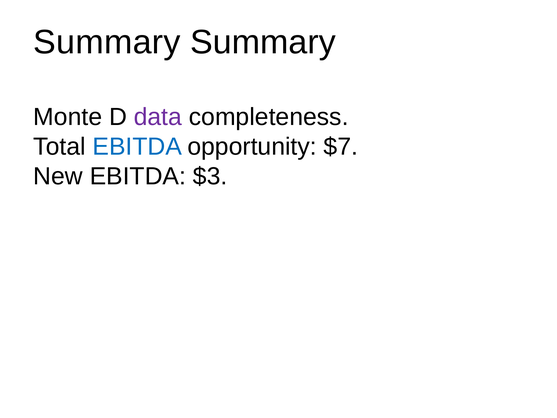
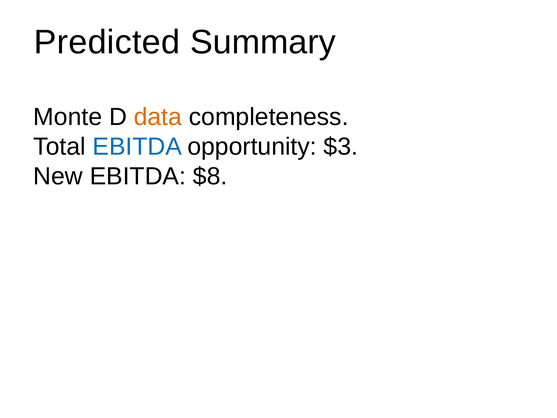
Summary: Summary -> Predicted (107, 42)
data colour: purple -> orange (158, 117)
$7: $7 -> $3 (341, 147)
$3: $3 -> $8 (210, 176)
